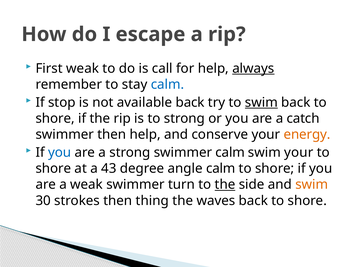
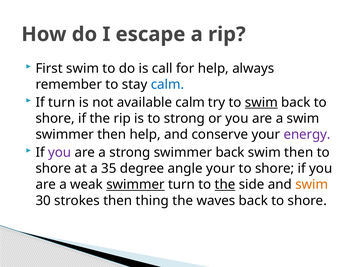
First weak: weak -> swim (83, 68)
always underline: present -> none (253, 68)
If stop: stop -> turn (62, 102)
available back: back -> calm (190, 102)
a catch: catch -> swim (303, 118)
energy colour: orange -> purple (307, 134)
you colour: blue -> purple (60, 152)
swimmer calm: calm -> back (230, 152)
swim your: your -> then (299, 152)
43: 43 -> 35 (109, 169)
angle calm: calm -> your (221, 169)
swimmer underline: none -> present (135, 185)
